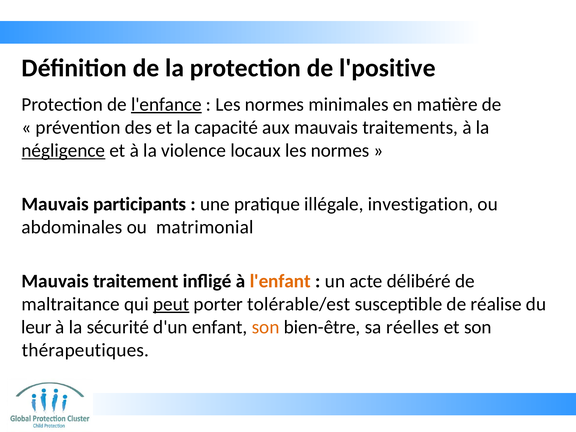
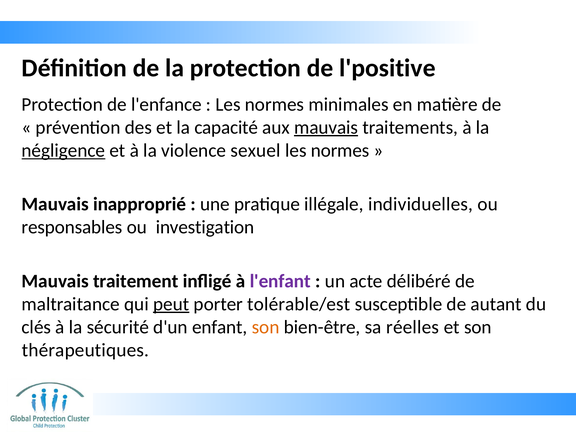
l'enfance underline: present -> none (166, 104)
mauvais underline: none -> present (326, 127)
locaux: locaux -> sexuel (256, 150)
participants: participants -> inapproprié (140, 204)
investigation: investigation -> individuelles (421, 204)
abdominales: abdominales -> responsables (72, 227)
matrimonial: matrimonial -> investigation (205, 227)
l'enfant colour: orange -> purple (280, 281)
réalise: réalise -> autant (496, 304)
leur: leur -> clés (36, 327)
